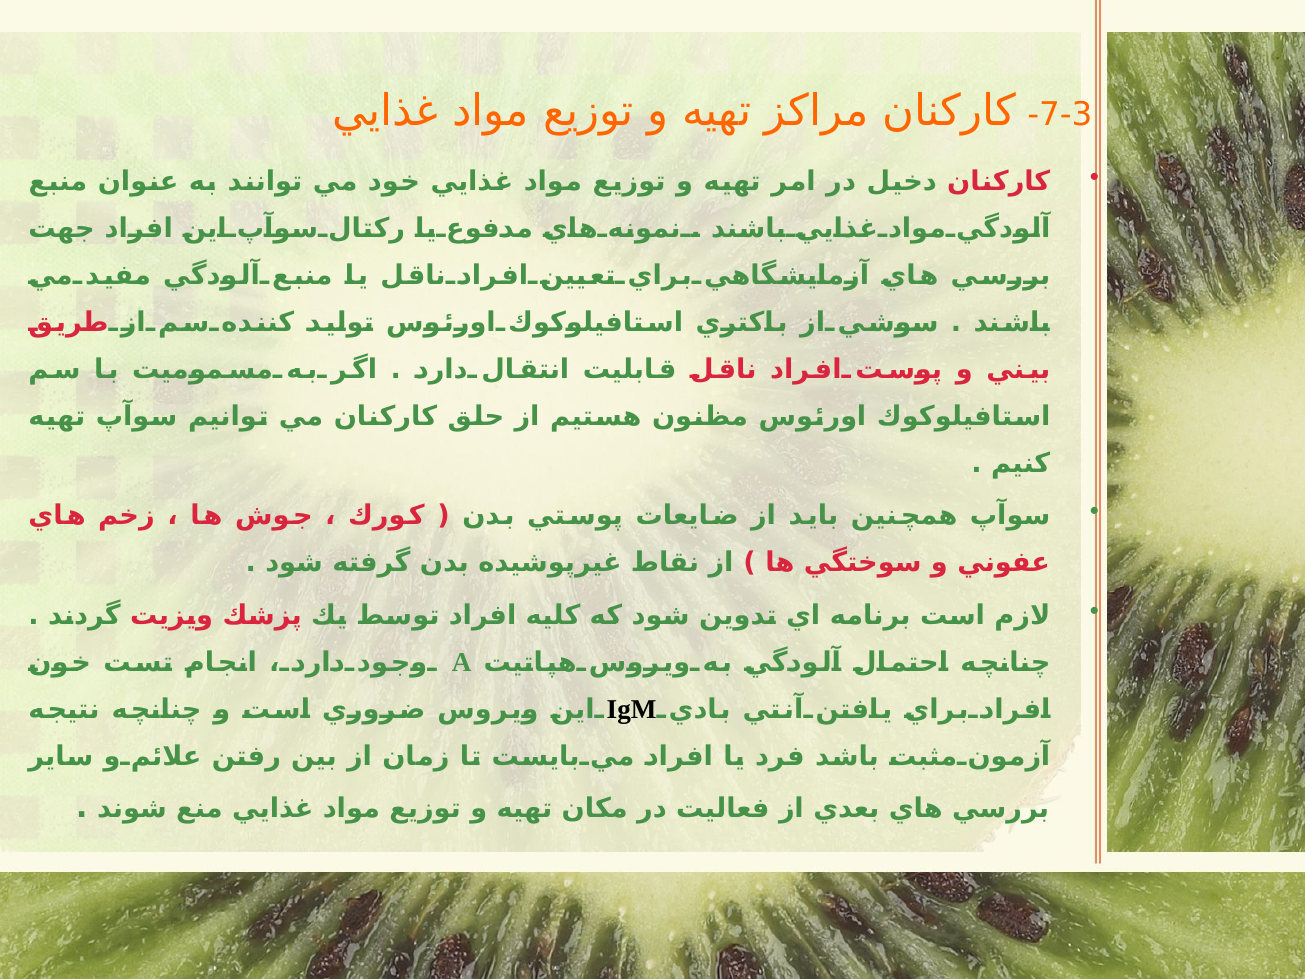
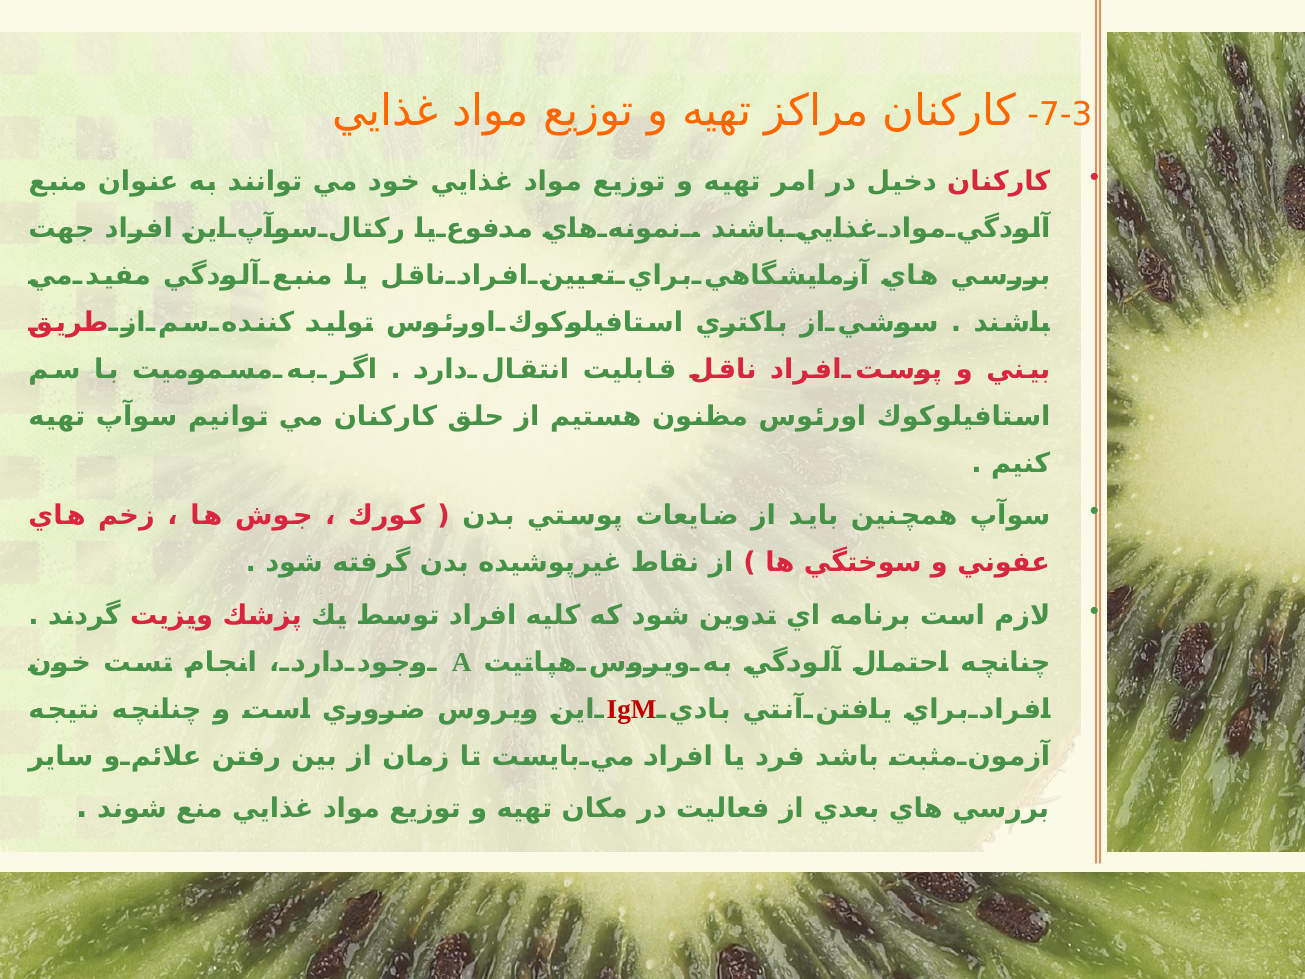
IgM colour: black -> red (632, 709)
